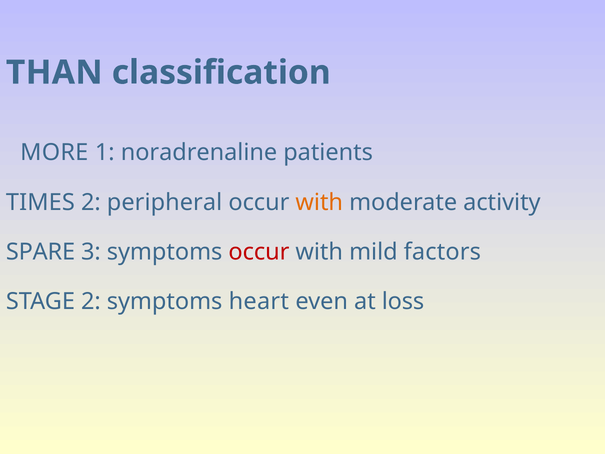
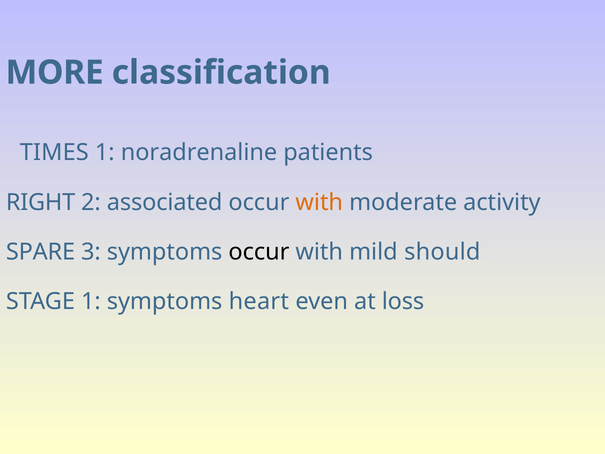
THAN: THAN -> MORE (55, 73)
MORE: MORE -> TIMES (54, 152)
TIMES: TIMES -> RIGHT (41, 203)
peripheral: peripheral -> associated (165, 203)
occur colour: red -> black (259, 252)
factors: factors -> should (442, 252)
STAGE 2: 2 -> 1 (91, 301)
